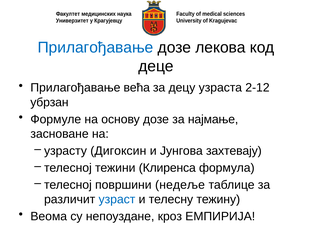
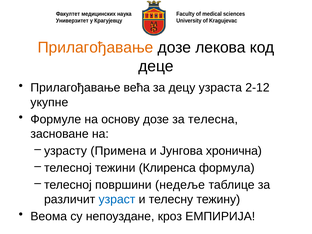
Прилагођавање colour: blue -> orange (96, 47)
убрзан: убрзан -> укупне (49, 102)
најмање: најмање -> телесна (213, 119)
Дигоксин: Дигоксин -> Примена (118, 151)
захтевају: захтевају -> хронична (234, 151)
